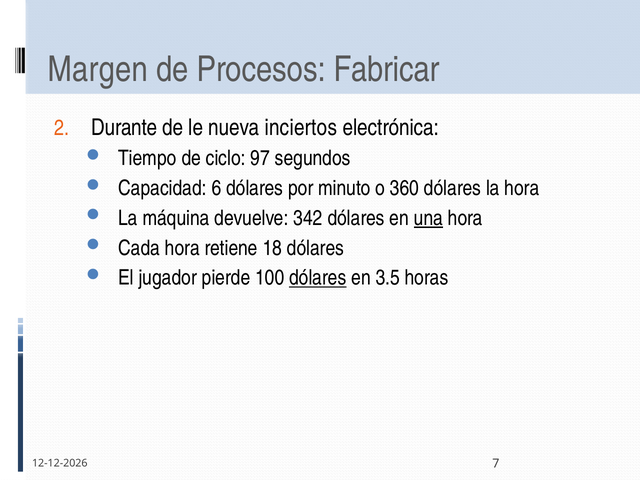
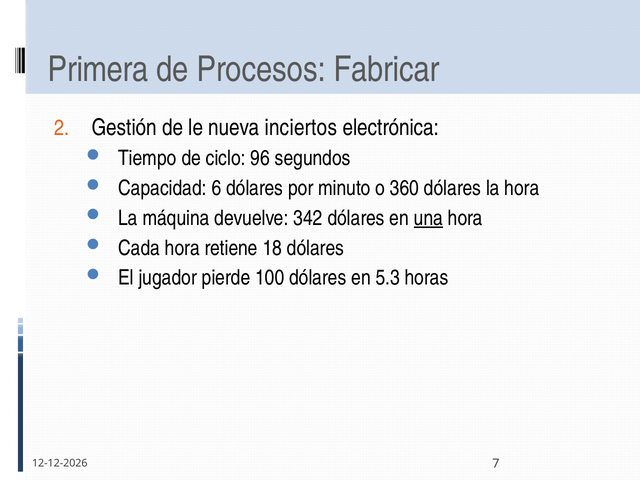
Margen: Margen -> Primera (98, 69)
Durante: Durante -> Gestión (124, 128)
97: 97 -> 96 (260, 158)
dólares underline: present -> none (318, 278)
3.5: 3.5 -> 5.3 (388, 278)
